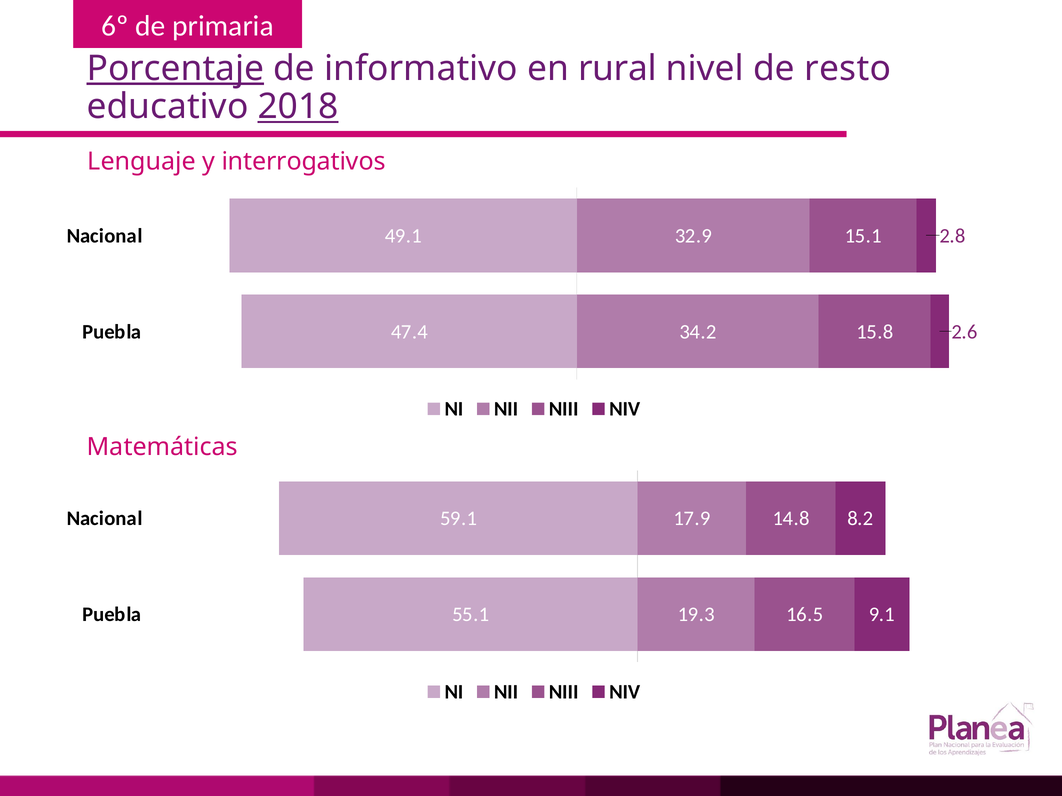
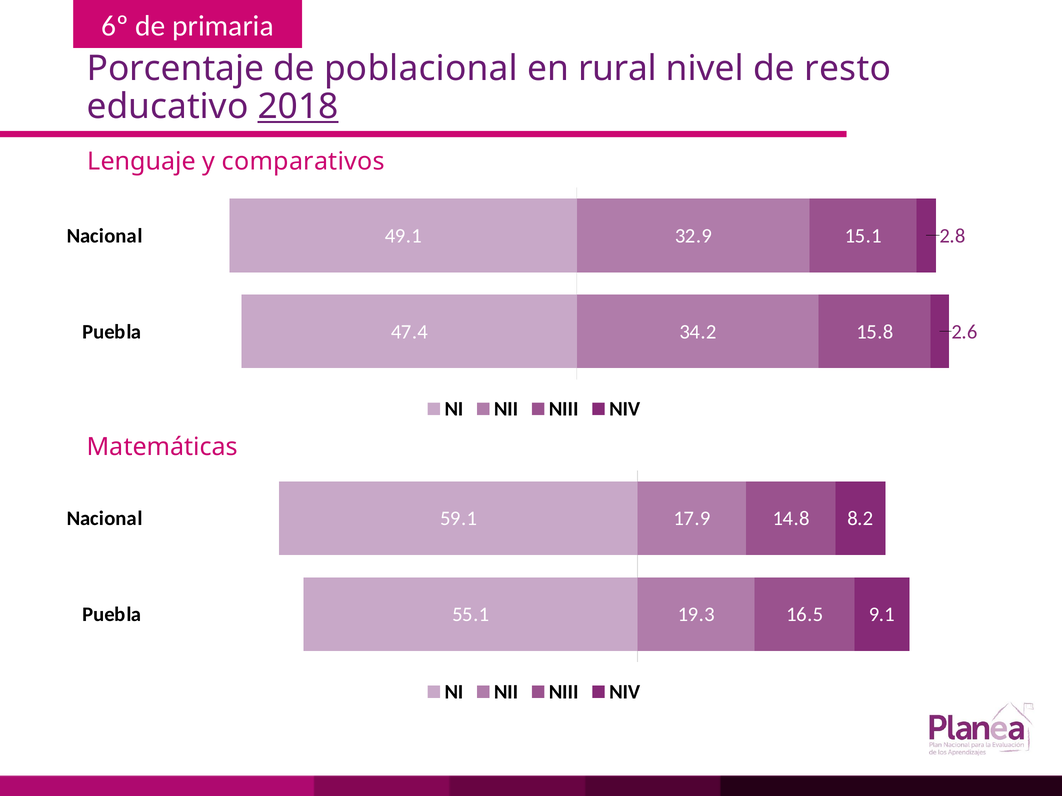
Porcentaje underline: present -> none (175, 69)
informativo: informativo -> poblacional (421, 69)
interrogativos: interrogativos -> comparativos (303, 161)
